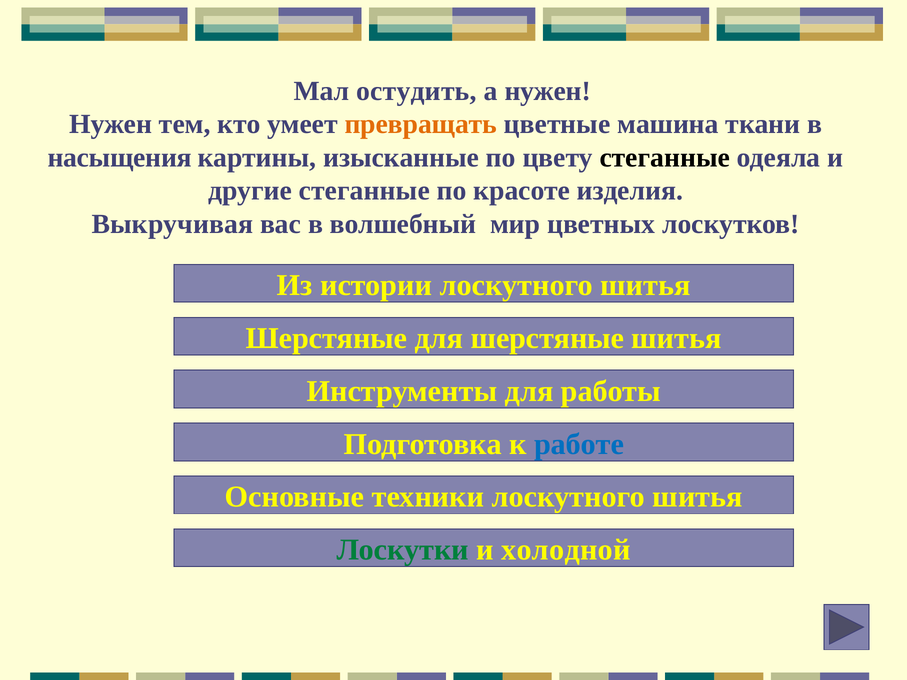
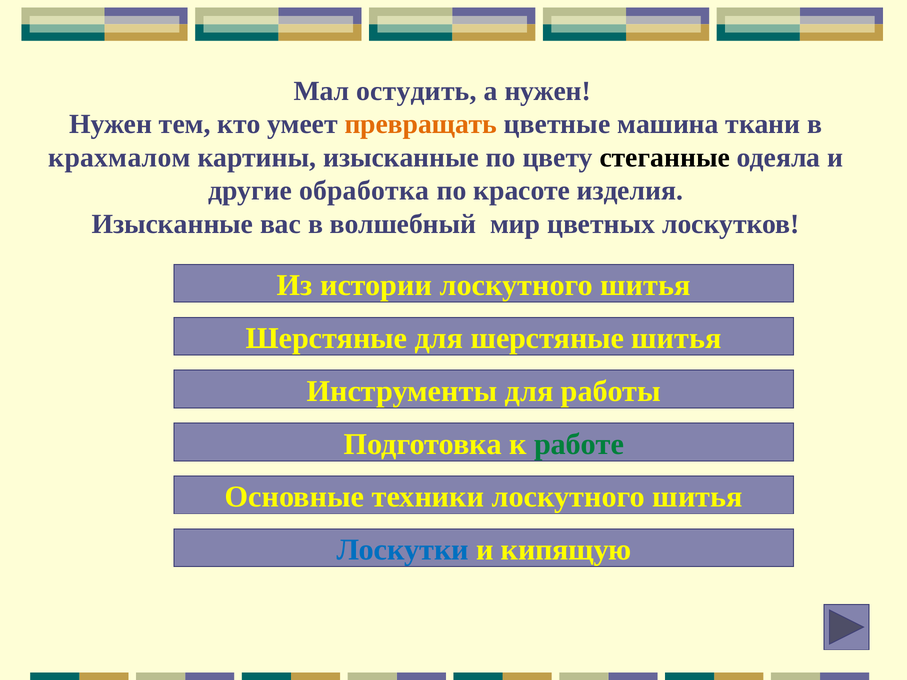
насыщения: насыщения -> крахмалом (119, 158)
другие стеганные: стеганные -> обработка (364, 191)
Выкручивая: Выкручивая -> Изысканные (173, 224)
работе colour: blue -> green (579, 444)
Лоскутки colour: green -> blue (403, 550)
холодной: холодной -> кипящую (566, 550)
